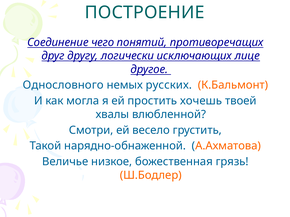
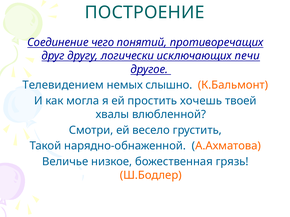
лице: лице -> печи (247, 56)
Однословного: Однословного -> Телевидением (63, 85)
русских: русских -> слышно (169, 85)
